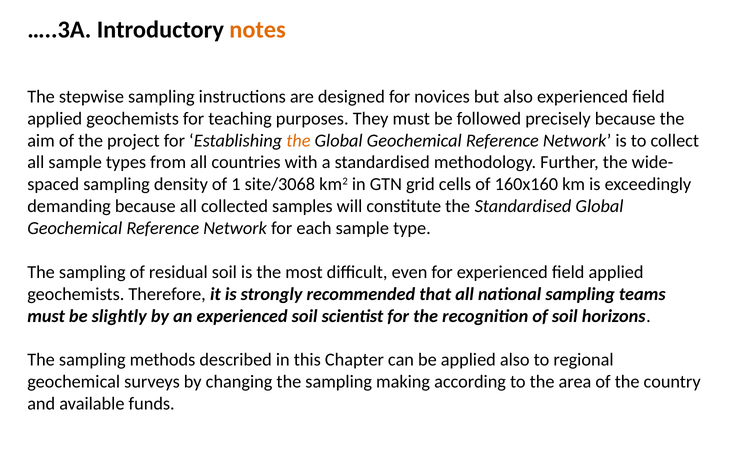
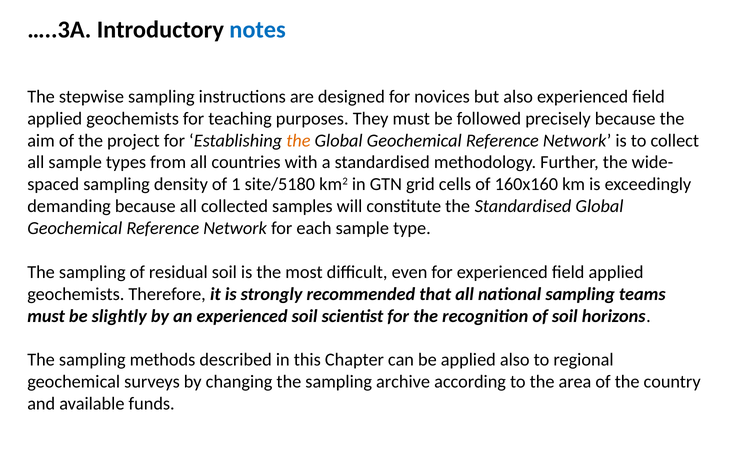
notes colour: orange -> blue (258, 30)
site/3068: site/3068 -> site/5180 (280, 184)
making: making -> archive (403, 382)
